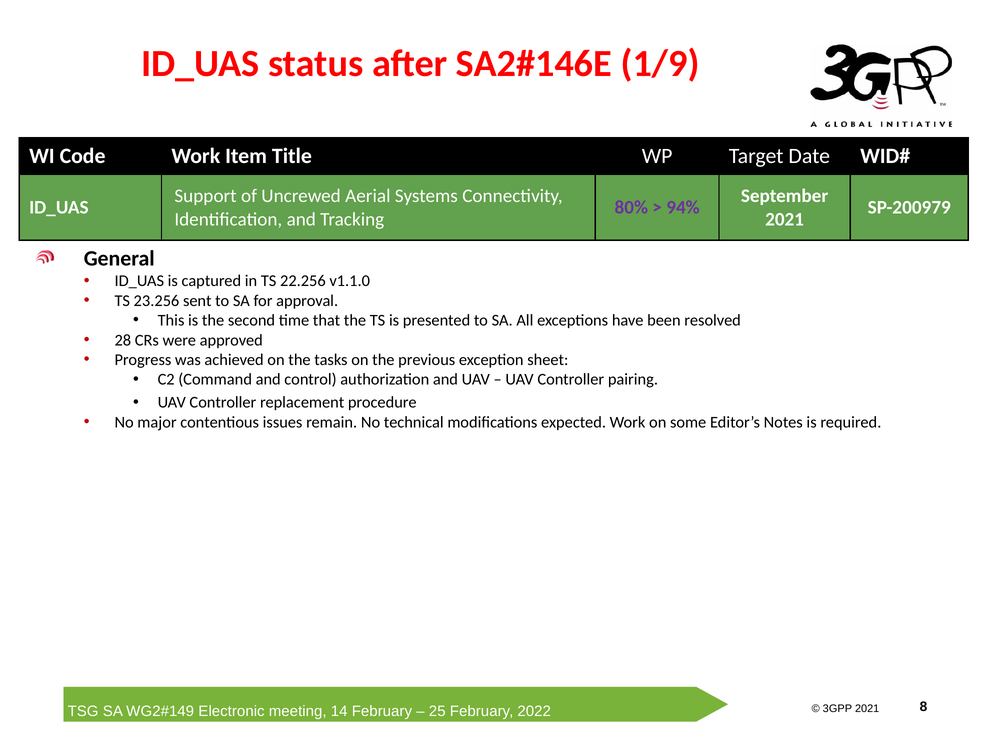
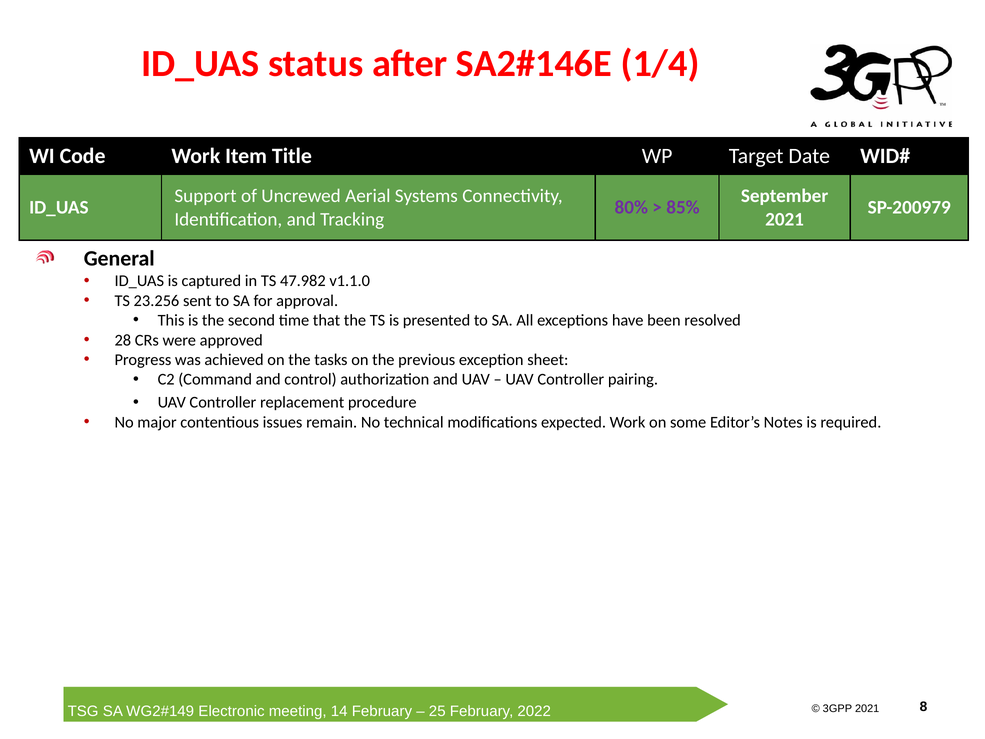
1/9: 1/9 -> 1/4 (660, 64)
94%: 94% -> 85% (683, 207)
22.256: 22.256 -> 47.982 (303, 281)
